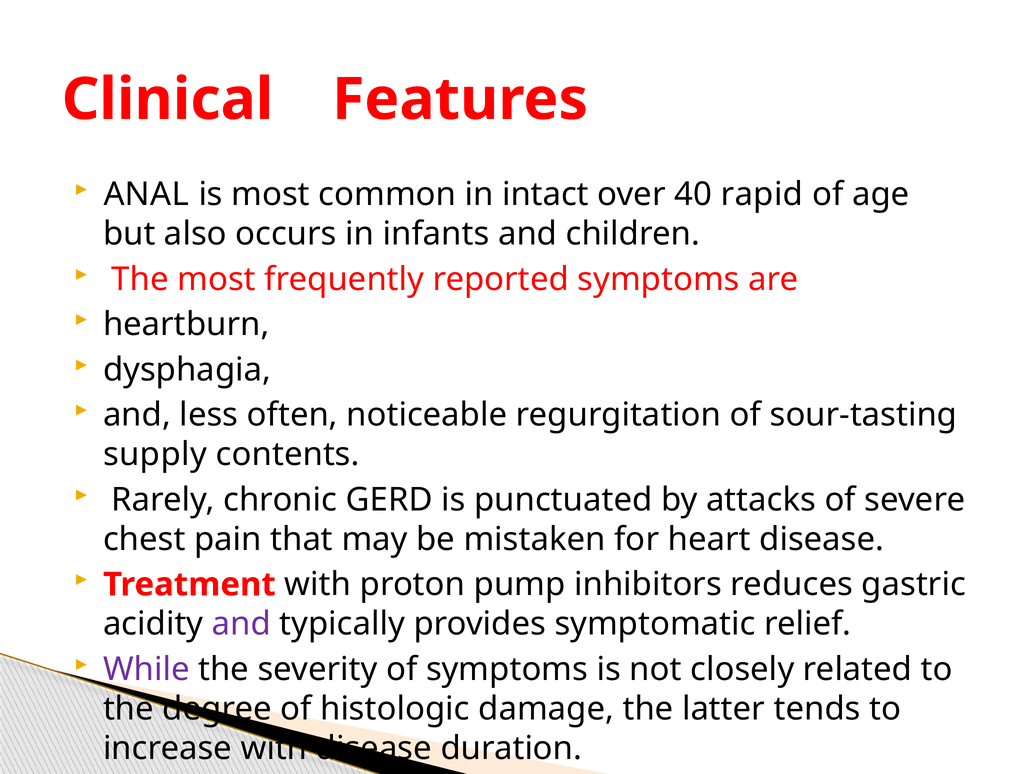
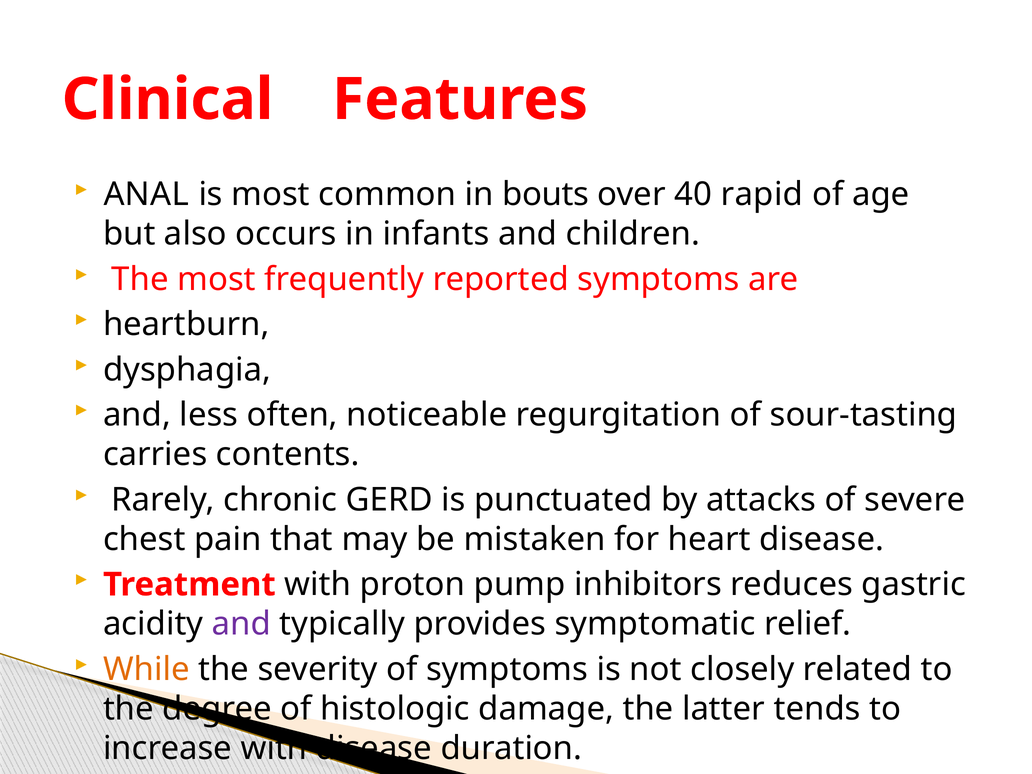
intact: intact -> bouts (546, 194)
supply: supply -> carries (155, 454)
While colour: purple -> orange (146, 669)
